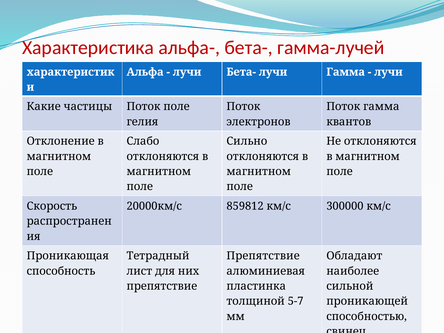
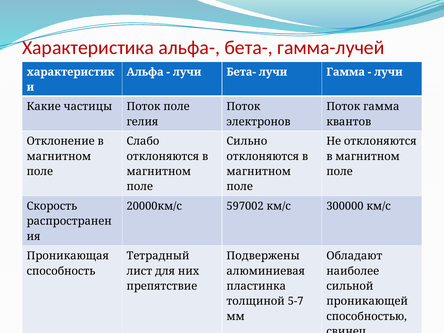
859812: 859812 -> 597002 (245, 206)
Препятствие: Препятствие -> Подвержены (263, 256)
